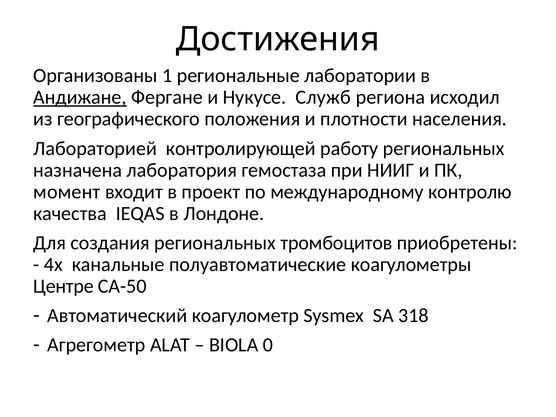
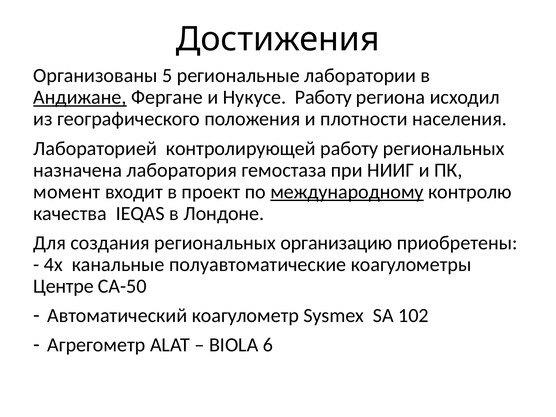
1: 1 -> 5 (167, 76)
Нукусе Служб: Служб -> Работу (323, 97)
международному underline: none -> present (347, 192)
тромбоцитов: тромбоцитов -> организацию (336, 243)
318: 318 -> 102 (414, 316)
0: 0 -> 6 (268, 345)
